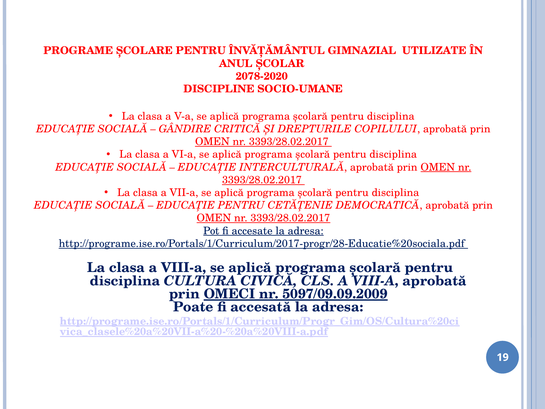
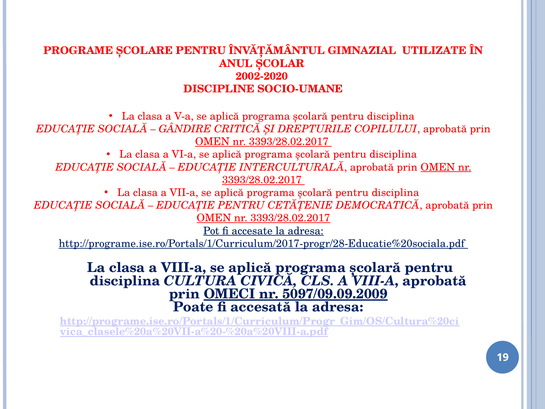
2078-2020: 2078-2020 -> 2002-2020 (262, 76)
